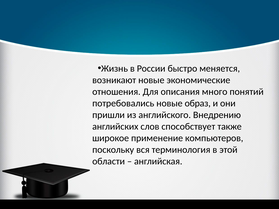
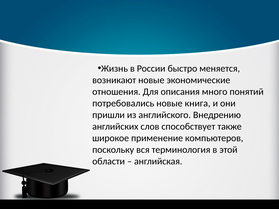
образ: образ -> книга (198, 103)
